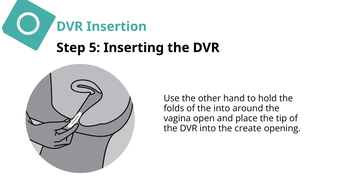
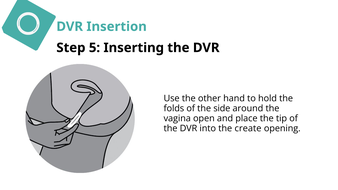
the into: into -> side (222, 109)
